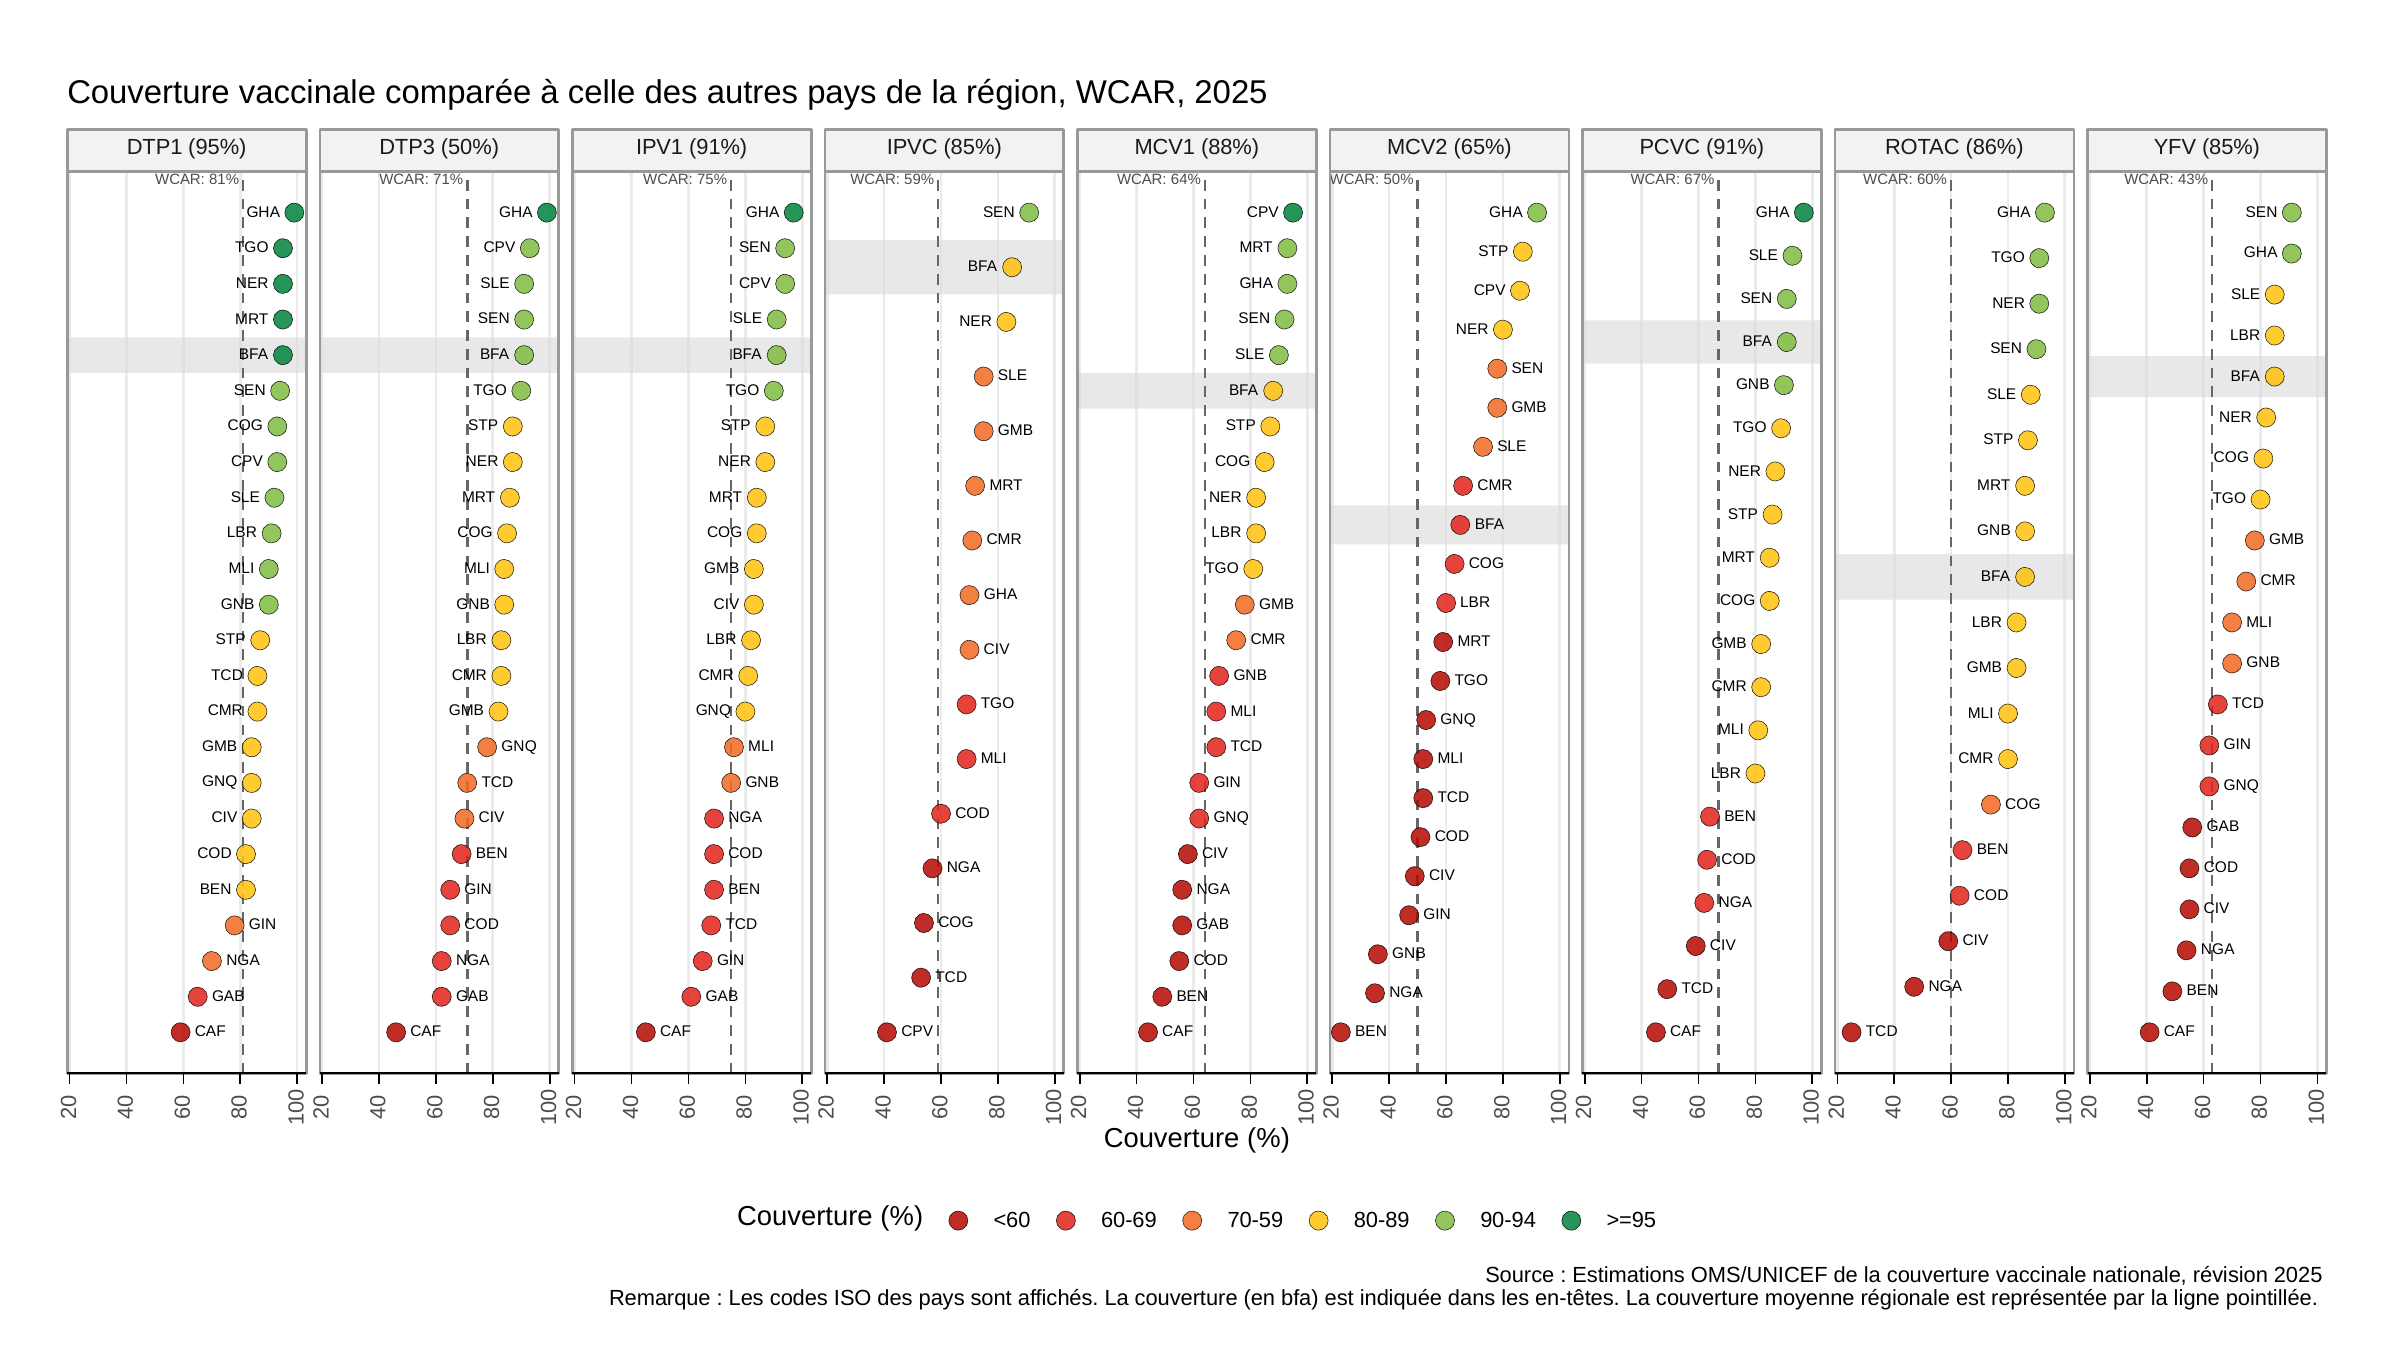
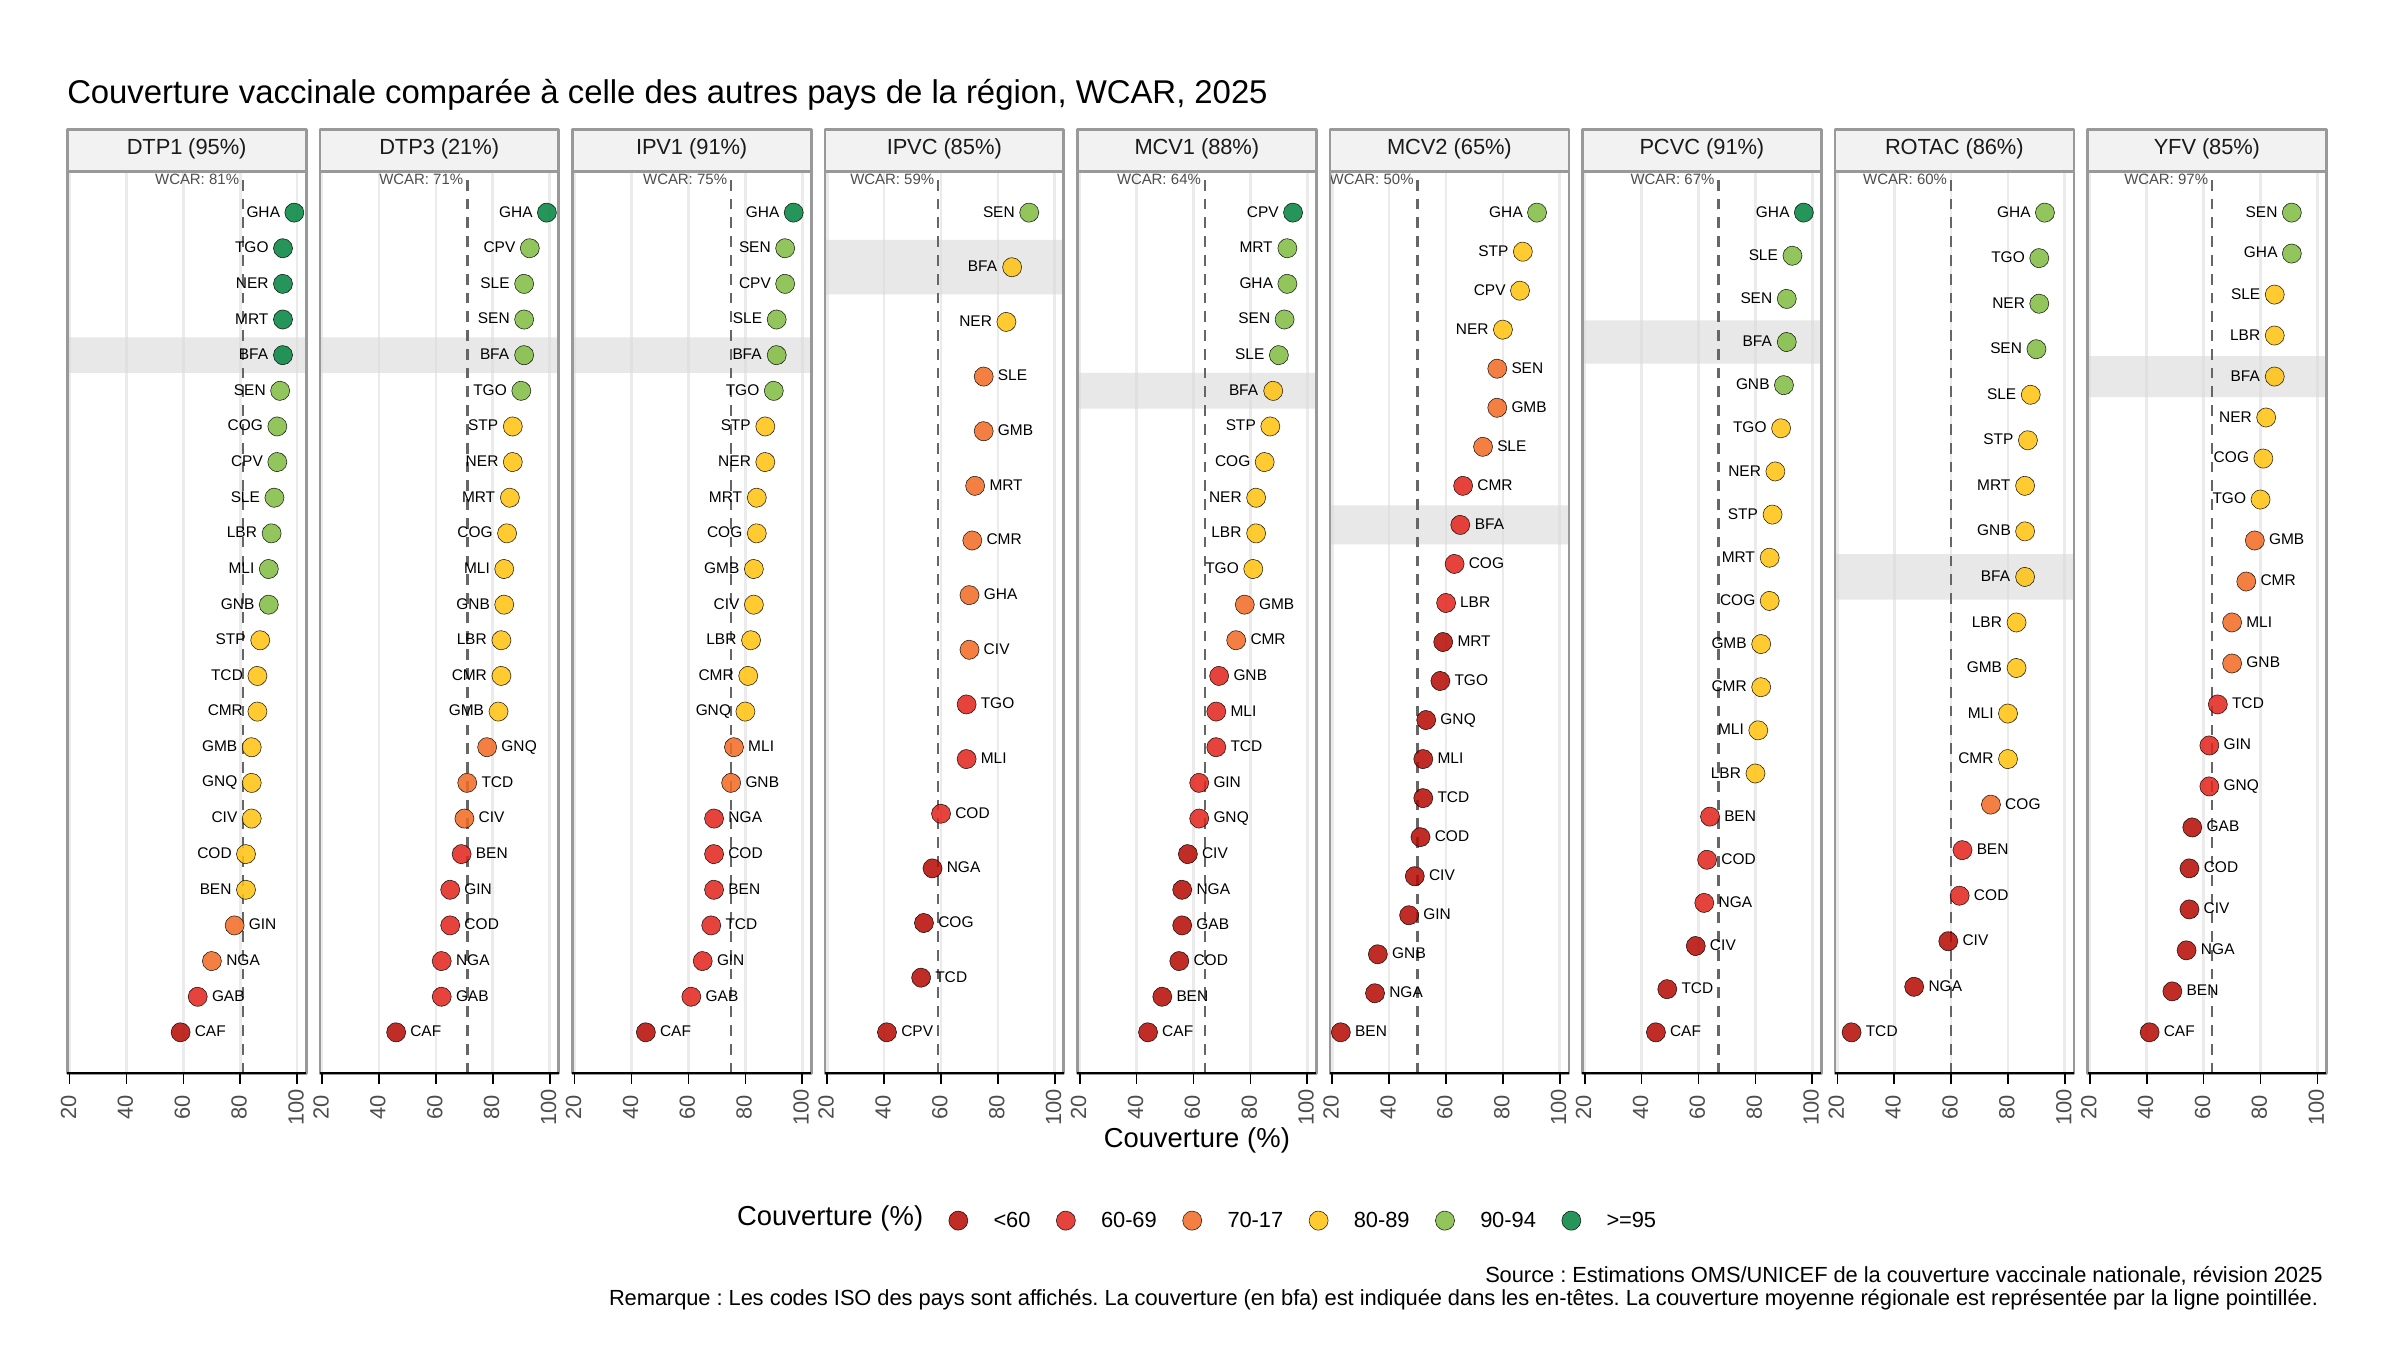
DTP3 50%: 50% -> 21% (470, 147)
43%: 43% -> 97% (2193, 179)
70-59: 70-59 -> 70-17 (1255, 1220)
